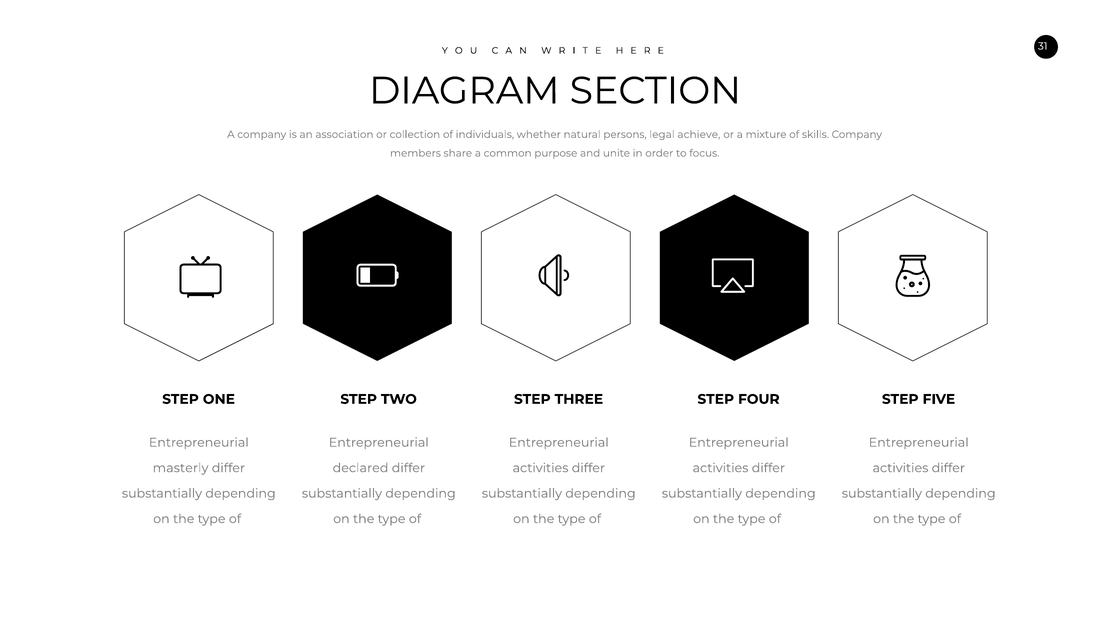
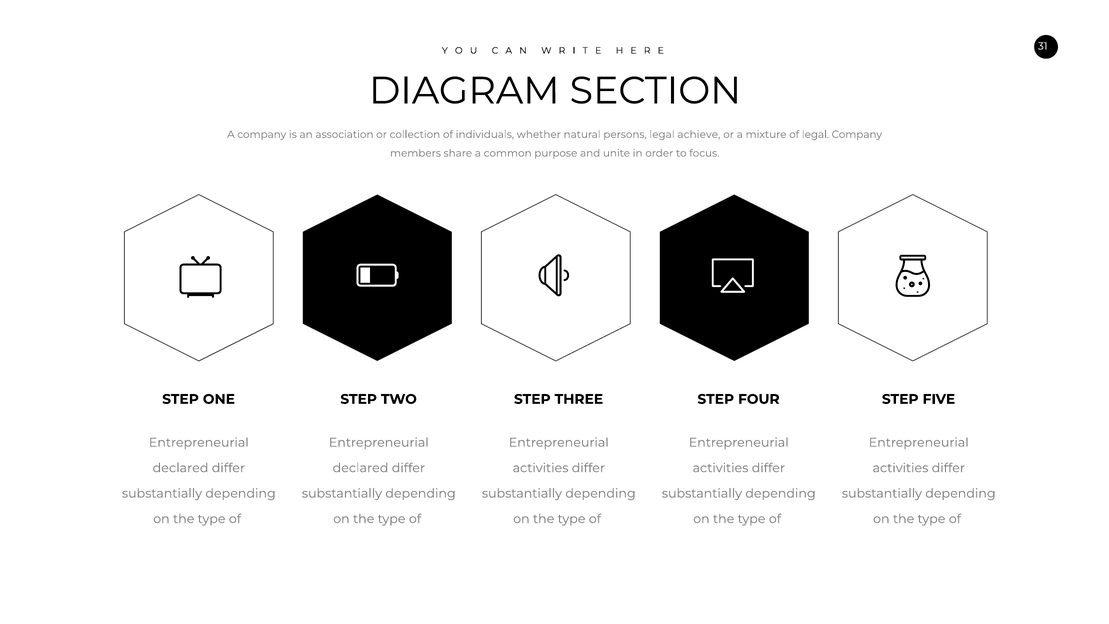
of skills: skills -> legal (815, 134)
masterly: masterly -> declared (181, 468)
